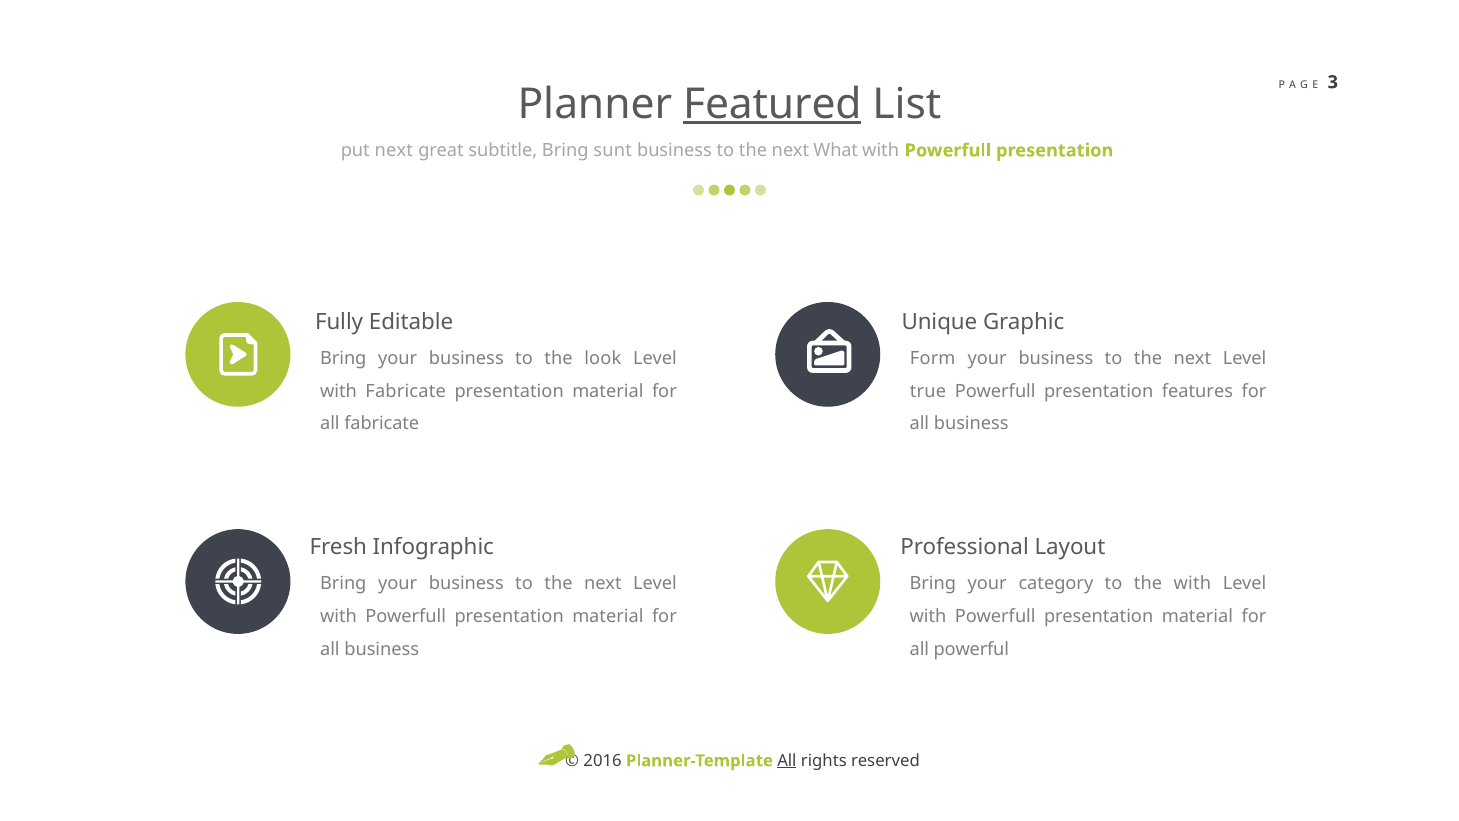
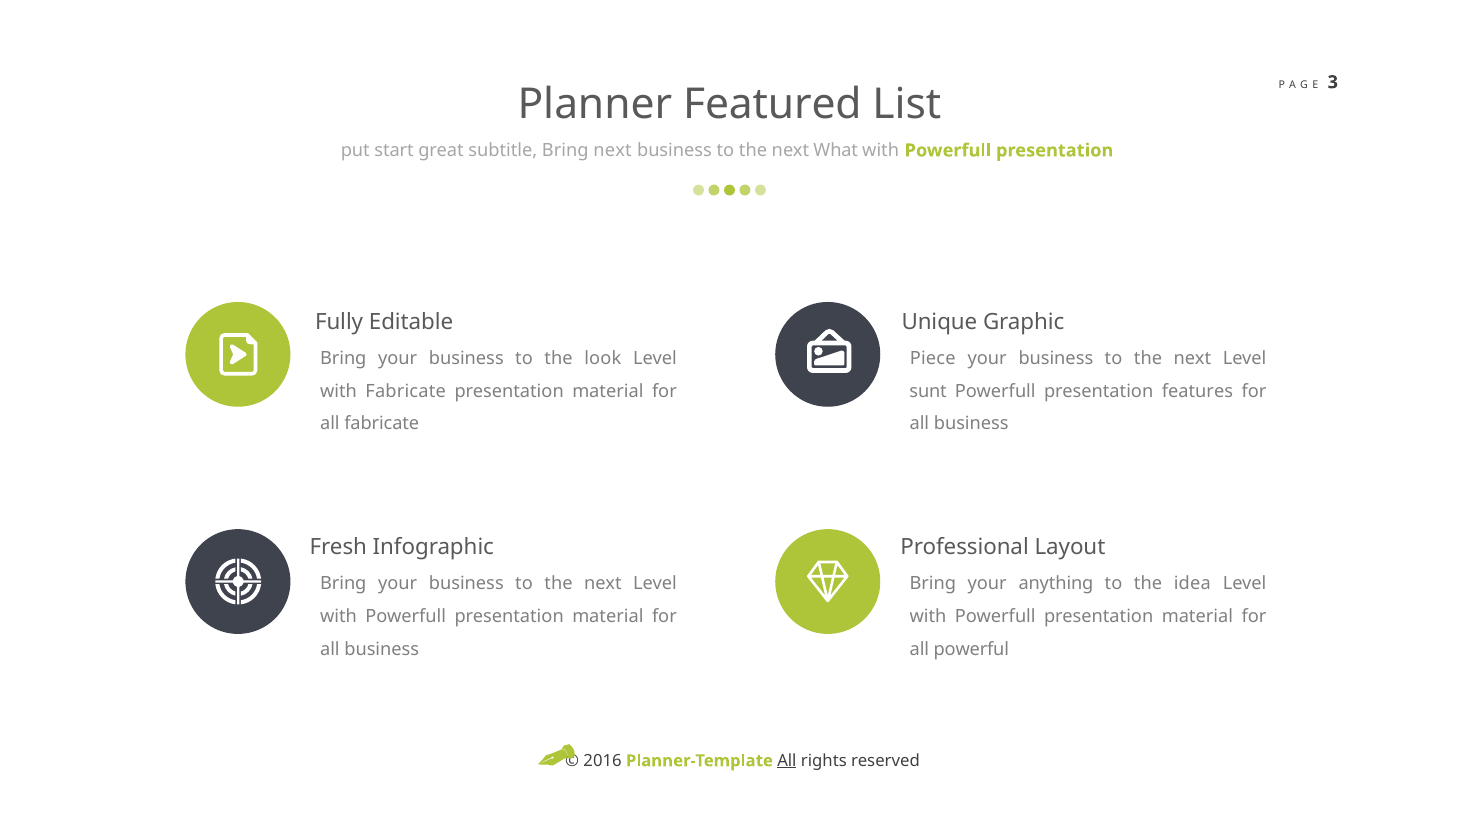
Featured underline: present -> none (772, 104)
put next: next -> start (394, 150)
Bring sunt: sunt -> next (613, 150)
Form: Form -> Piece (933, 358)
true: true -> sunt (928, 391)
category: category -> anything (1056, 583)
the with: with -> idea (1192, 583)
